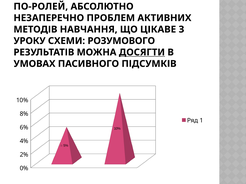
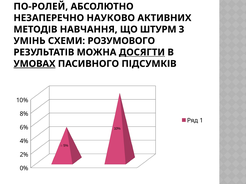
ПРОБЛЕМ: ПРОБЛЕМ -> НАУКОВО (111, 18)
ЦІКАВЕ: ЦІКАВЕ -> ШТУРМ (158, 29)
УРОКУ: УРОКУ -> УМІНЬ (29, 41)
УМОВАХ underline: none -> present (34, 64)
